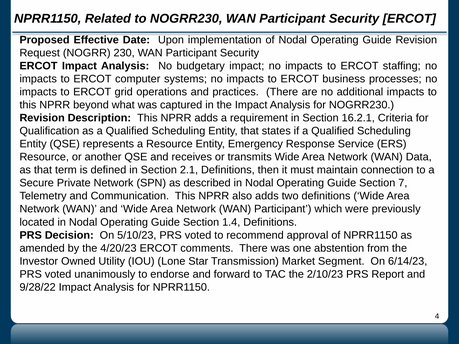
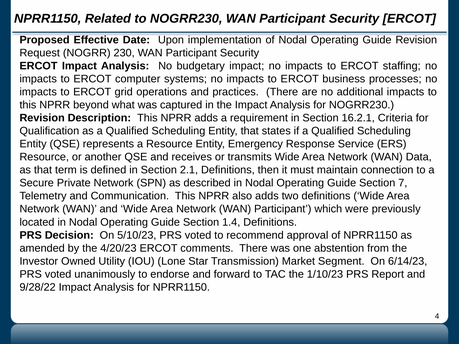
2/10/23: 2/10/23 -> 1/10/23 (325, 274)
